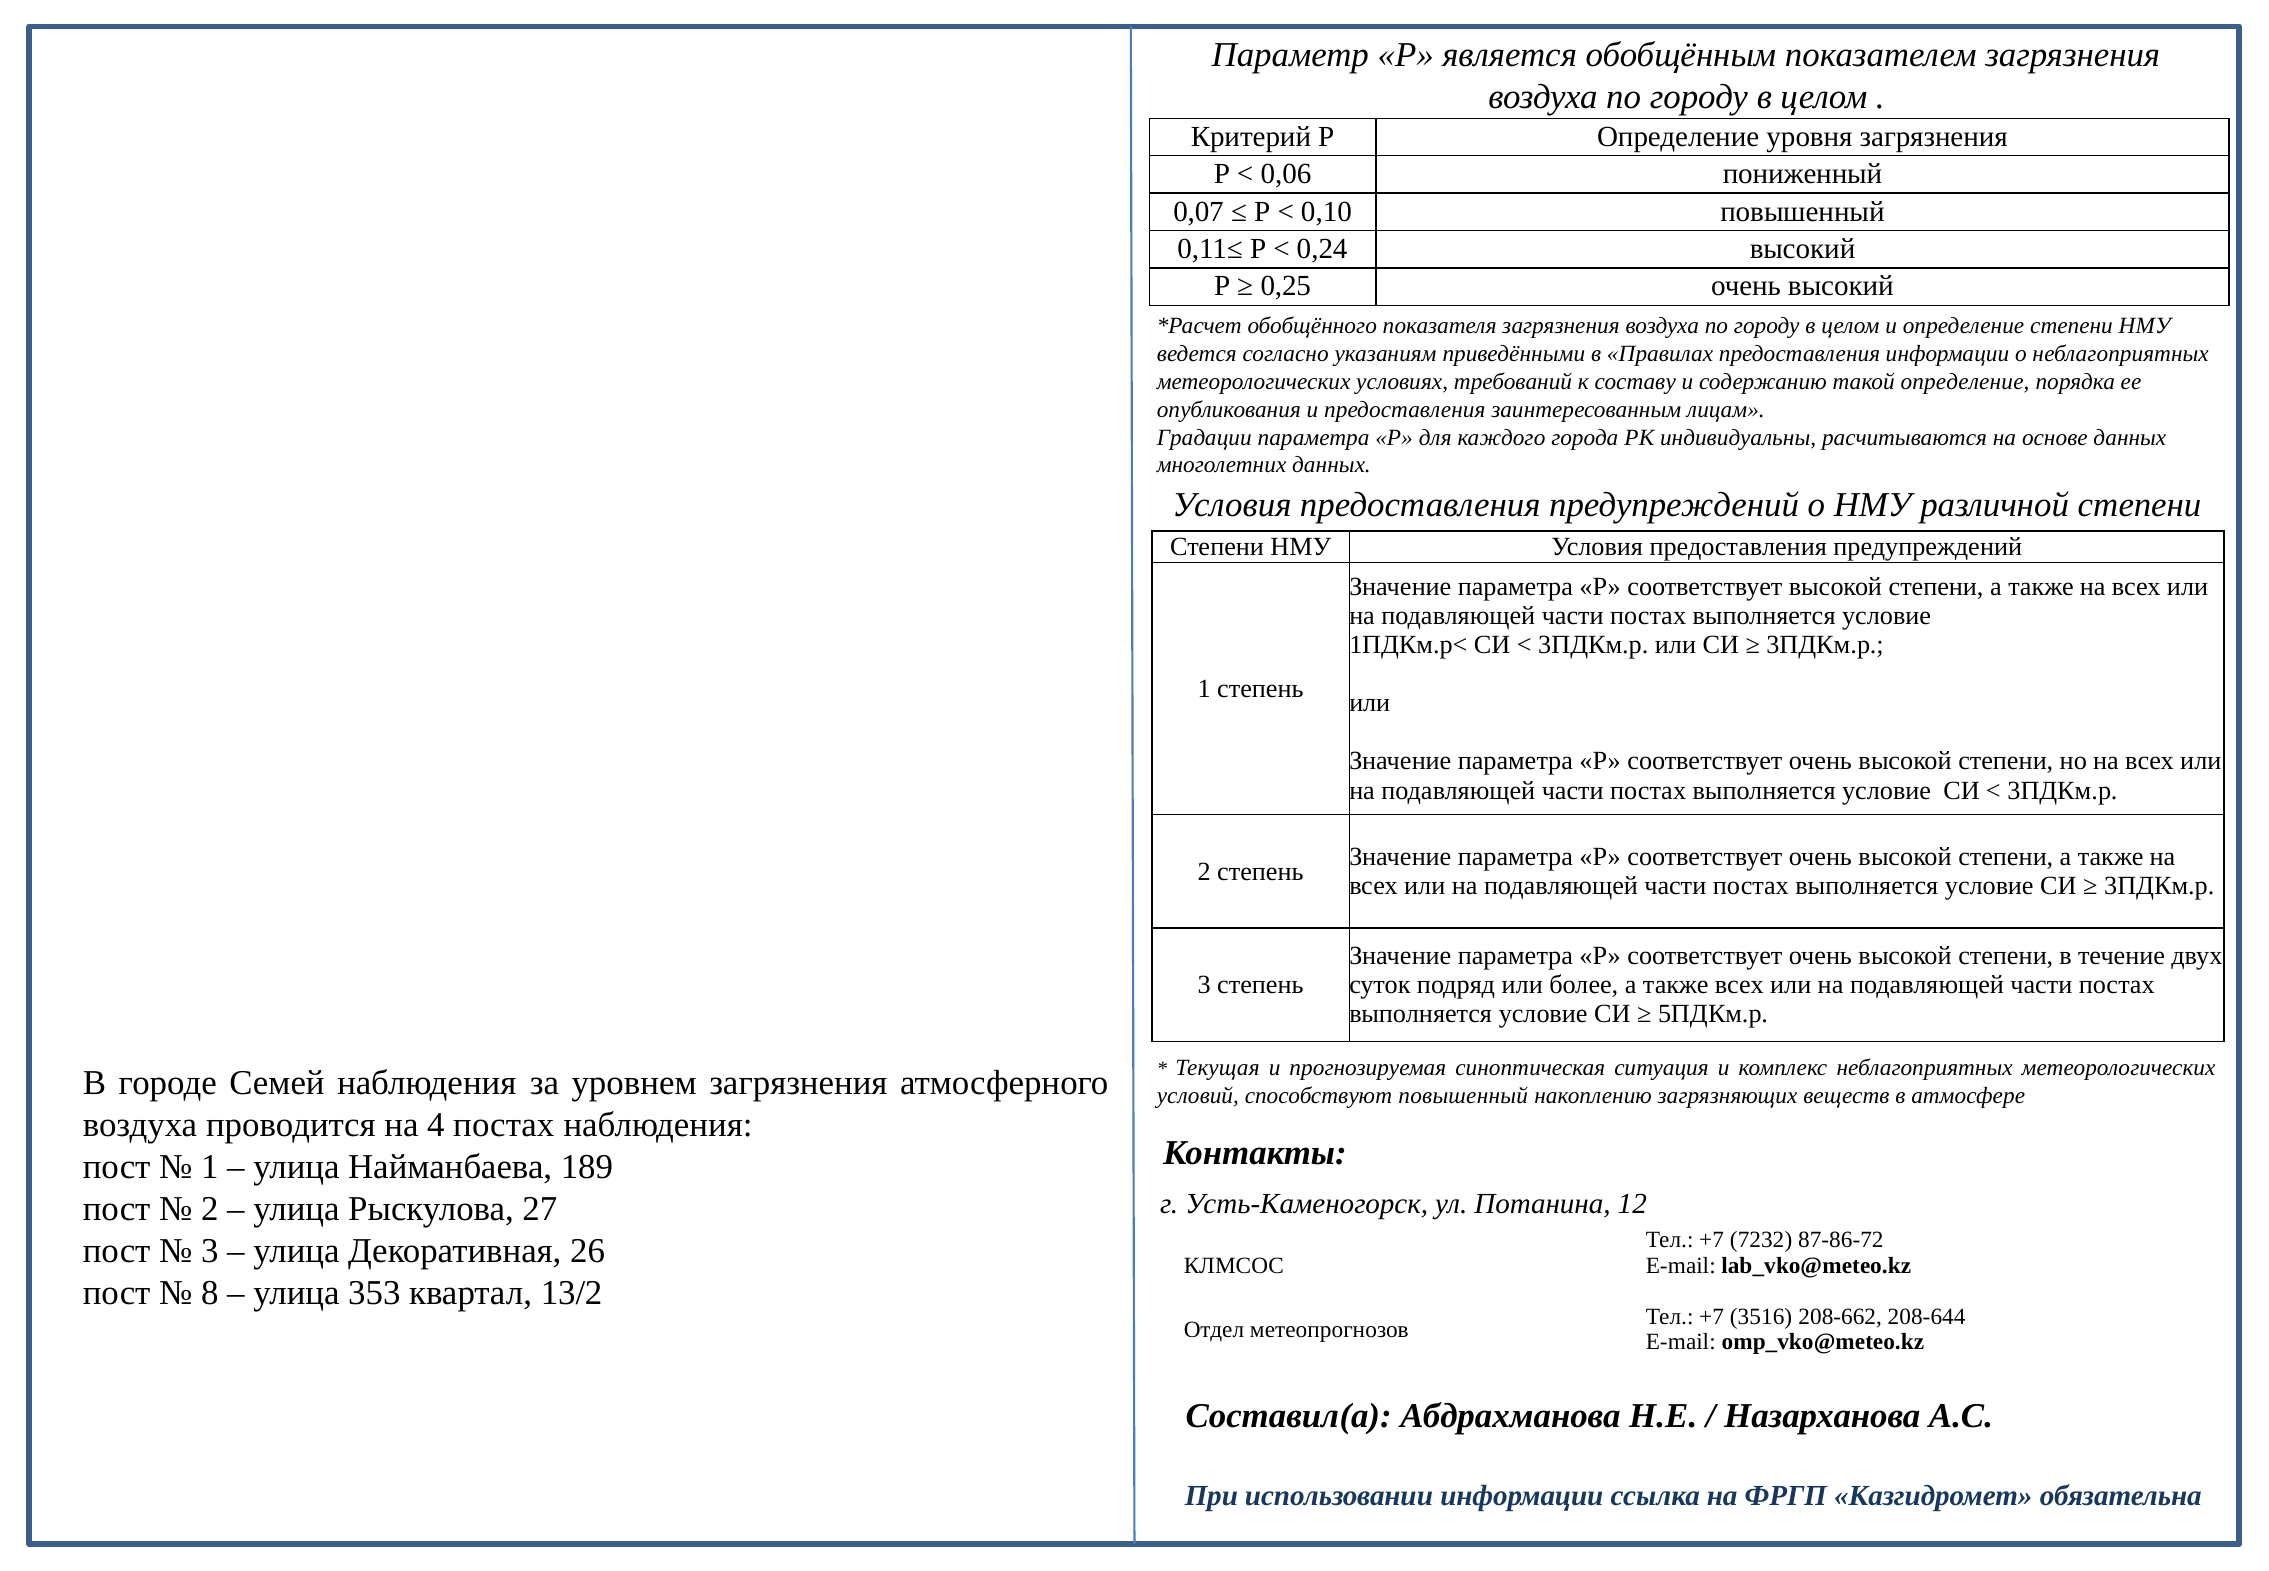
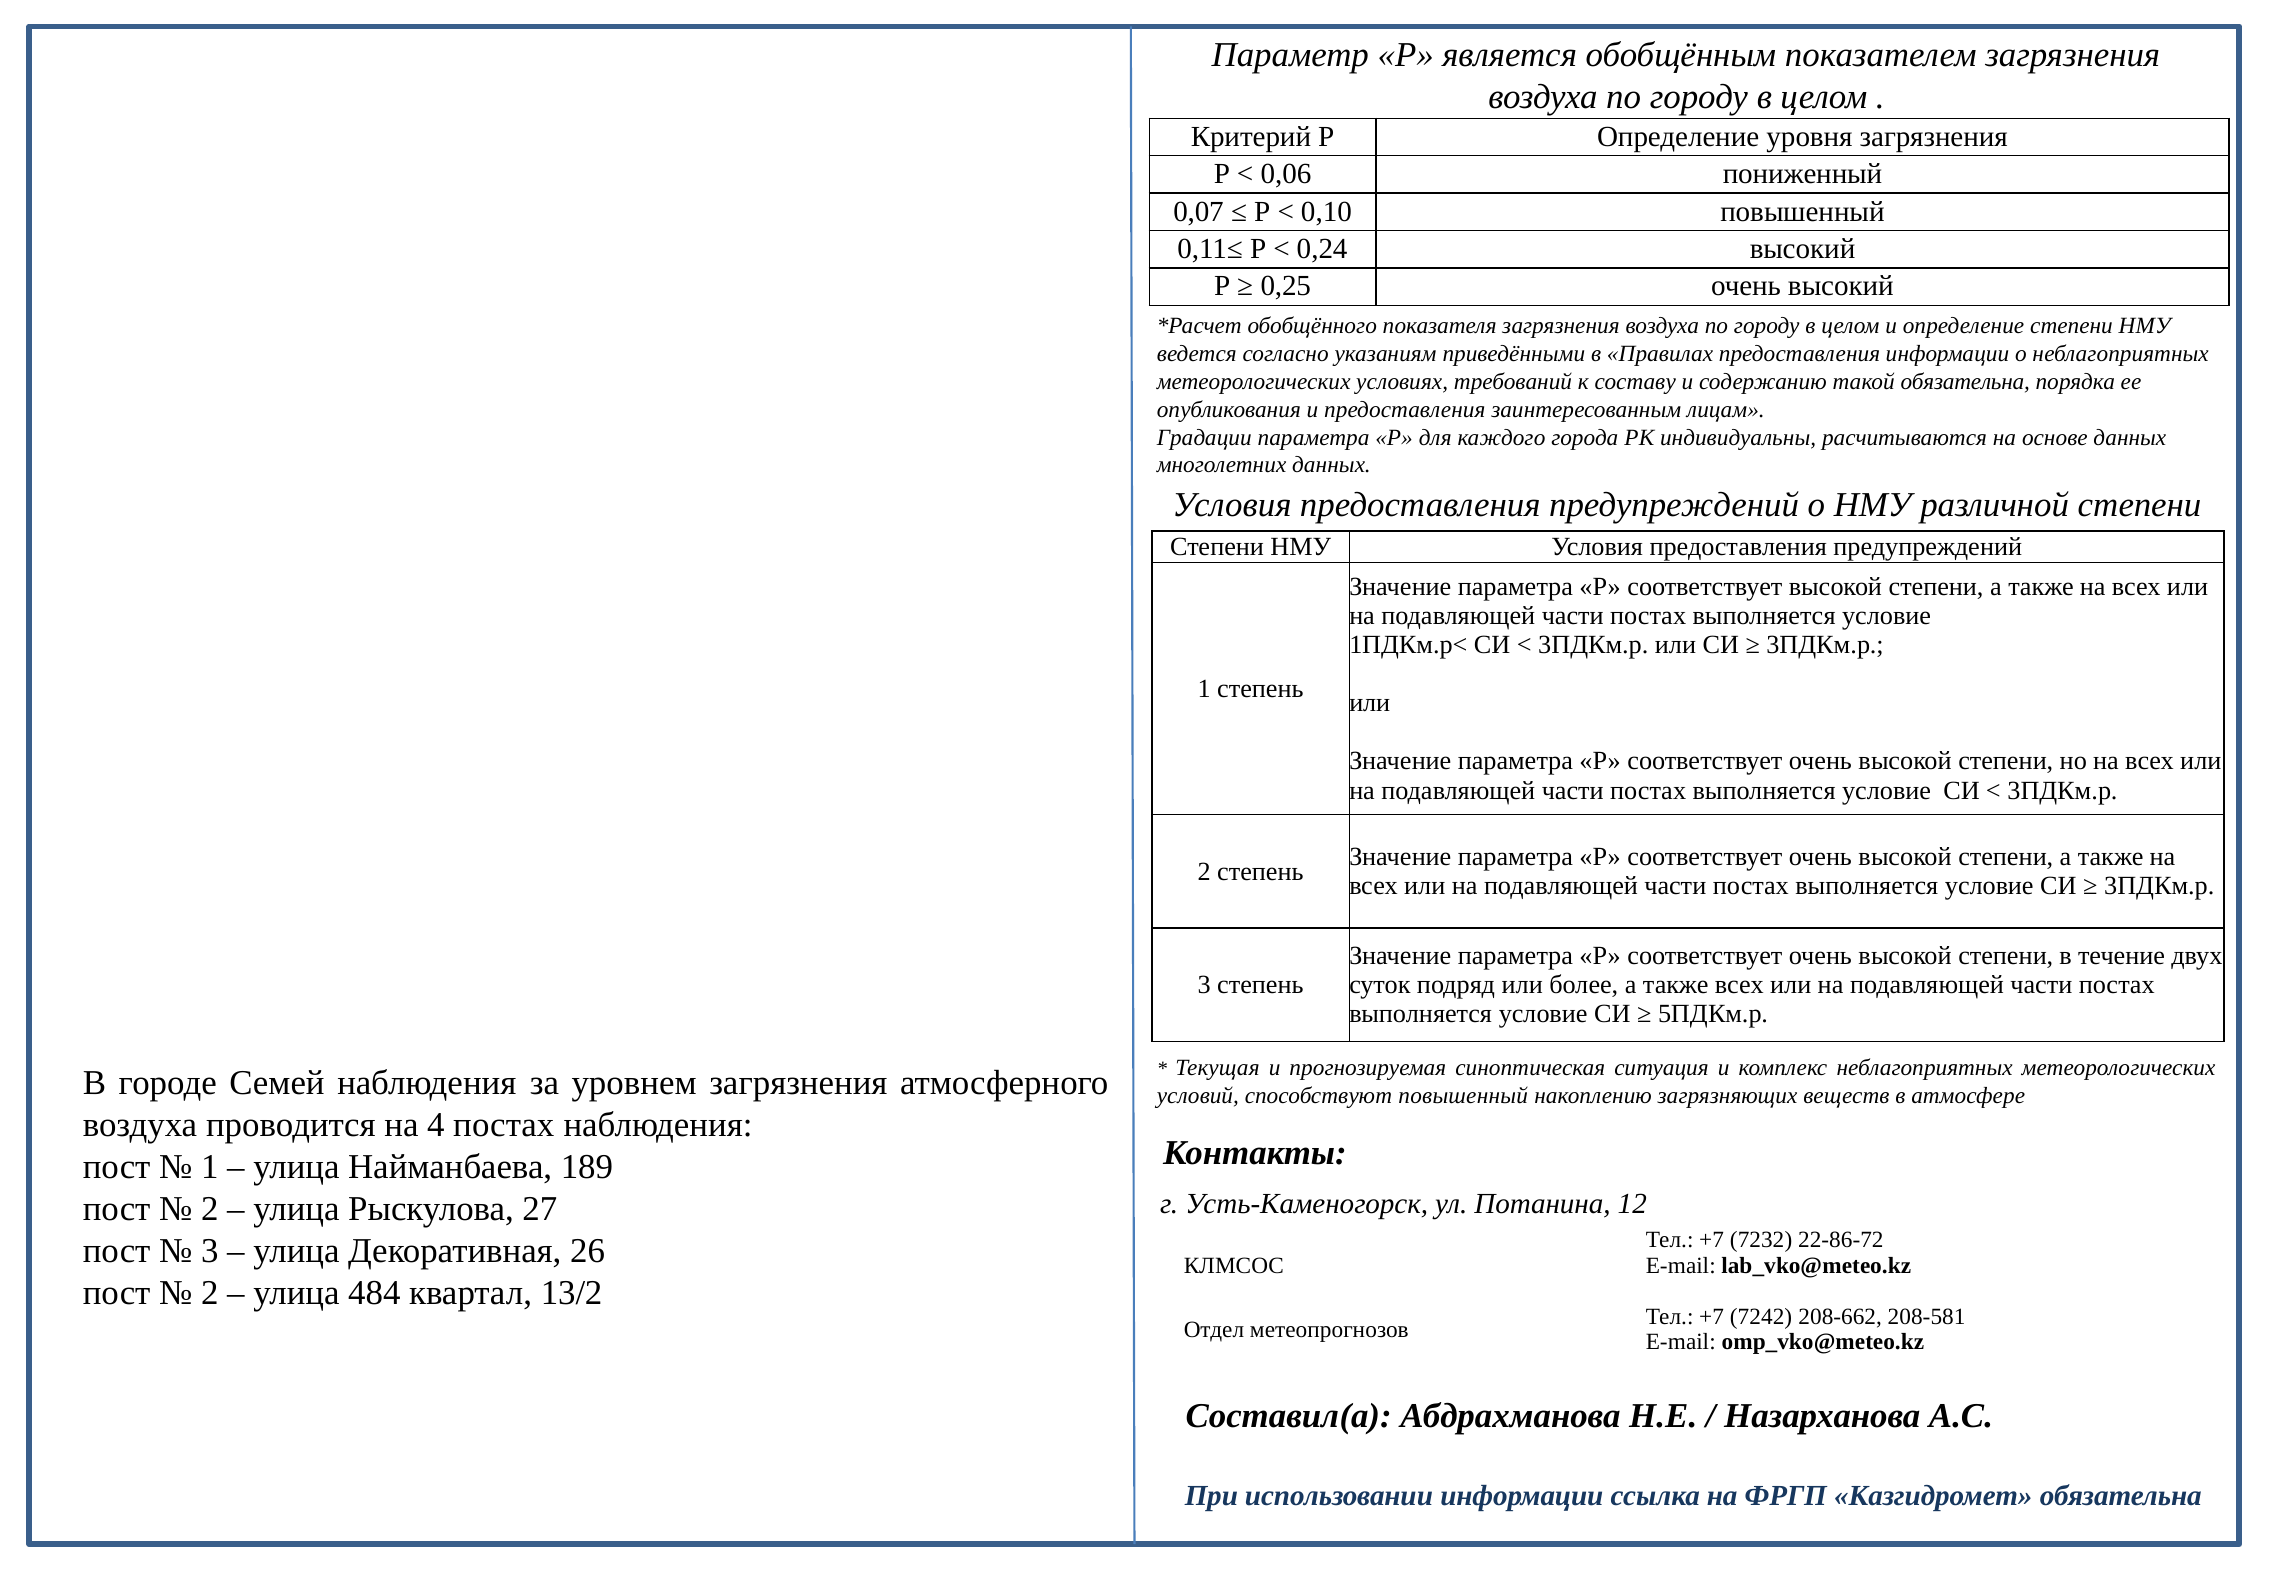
такой определение: определение -> обязательна (1965, 382)
87-86-72: 87-86-72 -> 22-86-72 (1841, 1239)
8: 8 -> 2 (210, 1293)
353: 353 -> 484 (374, 1293)
3516: 3516 -> 7242 (1761, 1316)
208-644: 208-644 -> 208-581 (1927, 1316)
